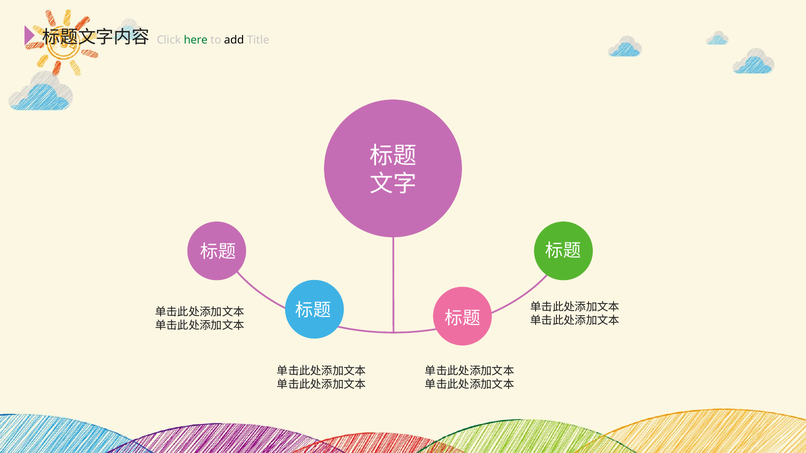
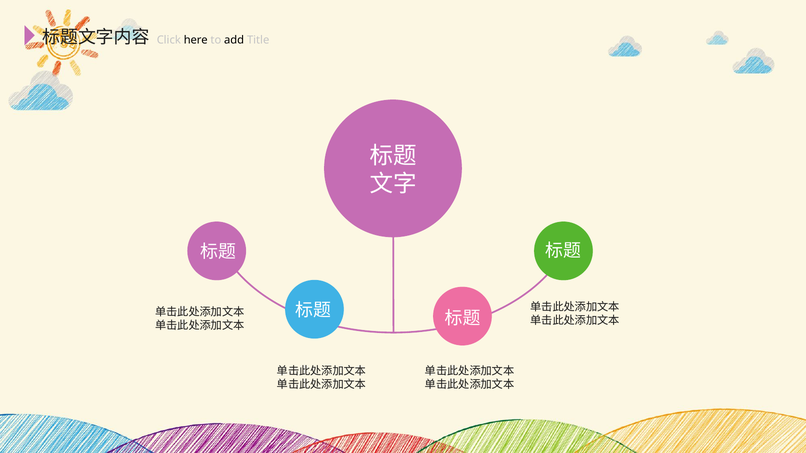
here colour: green -> black (196, 40)
